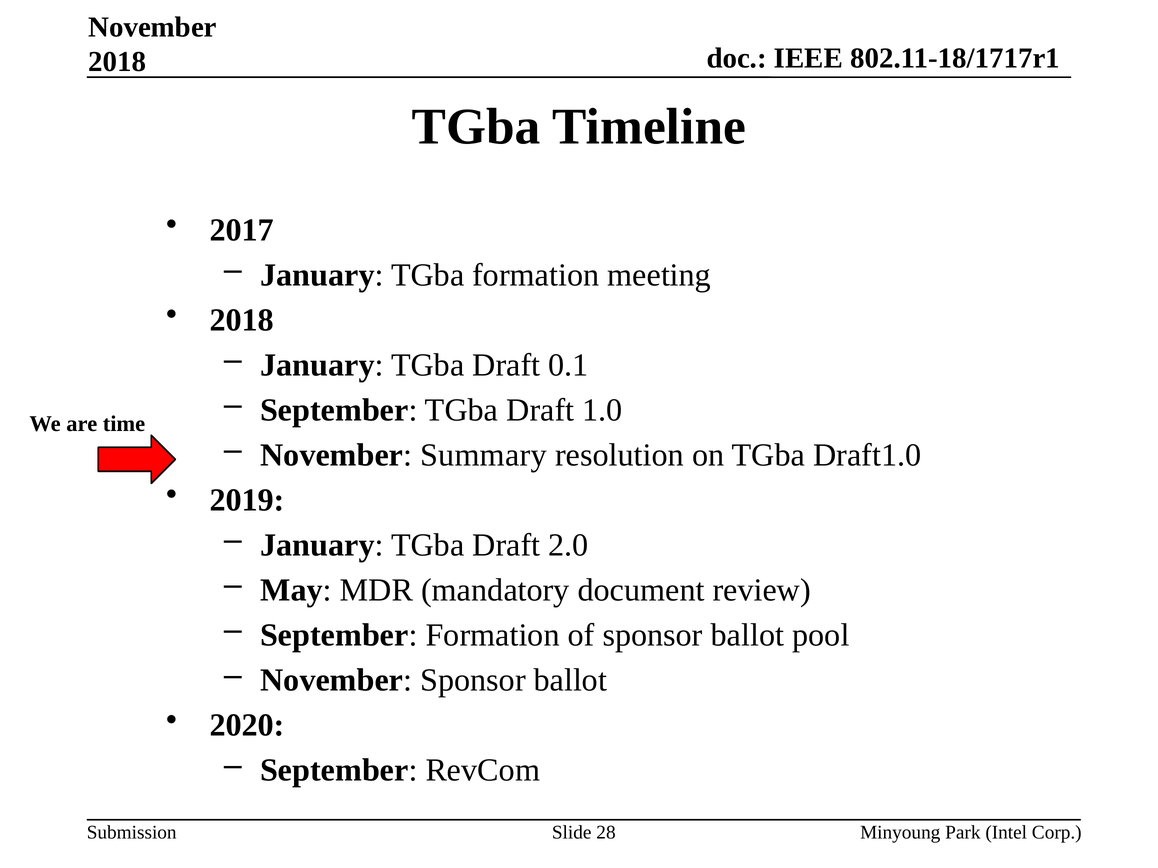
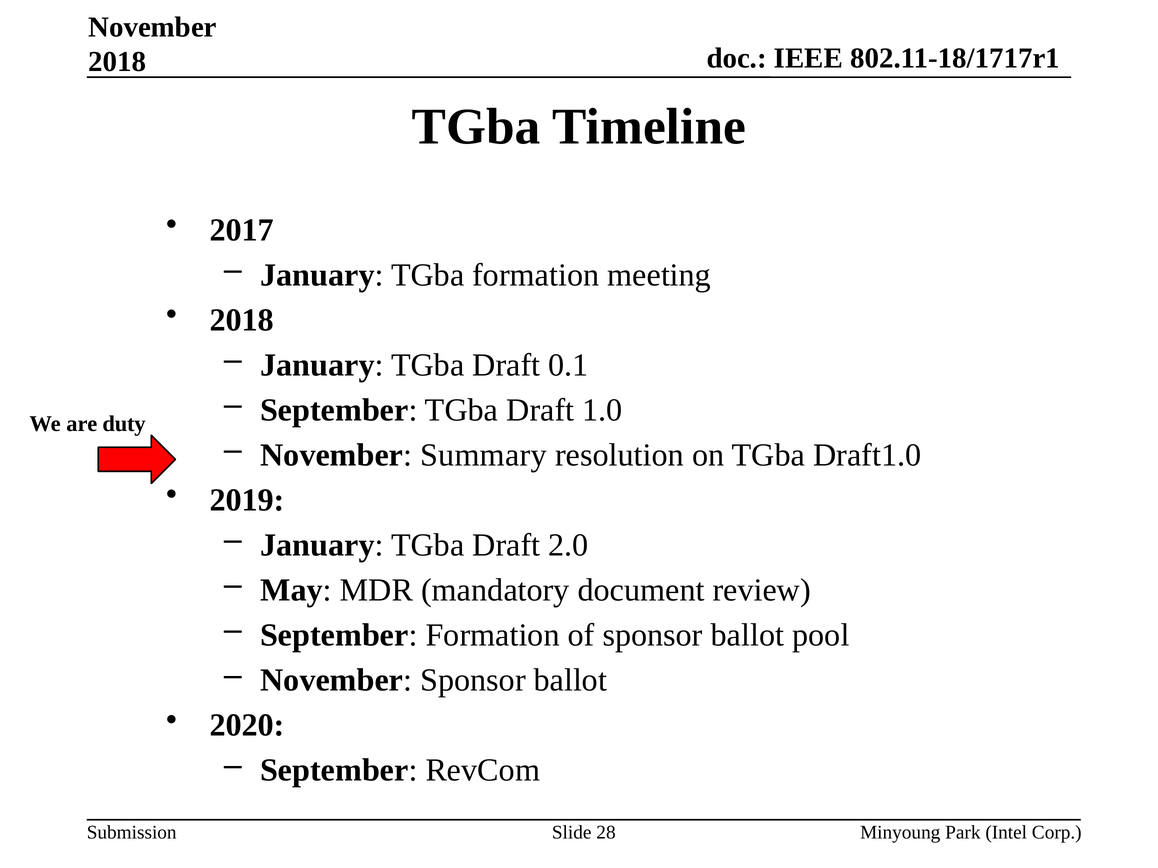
time: time -> duty (124, 424)
